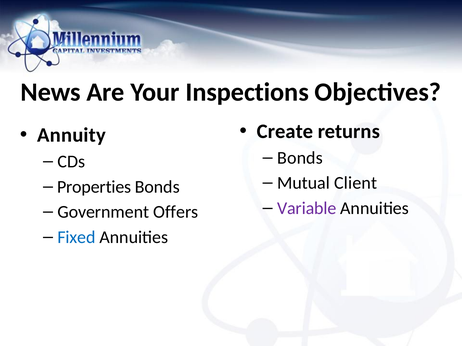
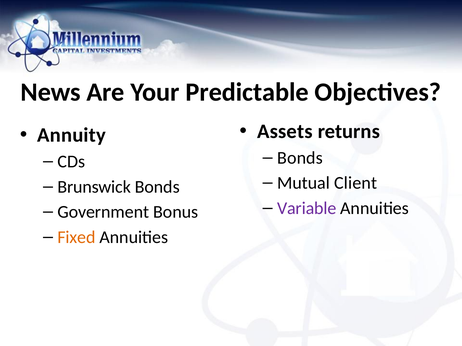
Inspections: Inspections -> Predictable (247, 92)
Create: Create -> Assets (285, 132)
Properties: Properties -> Brunswick (94, 187)
Offers: Offers -> Bonus (176, 212)
Fixed colour: blue -> orange (77, 237)
